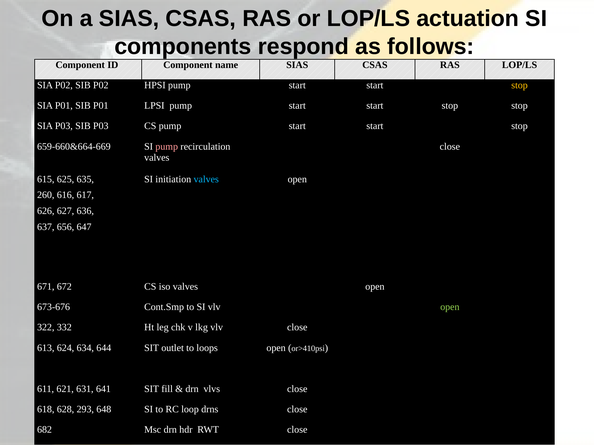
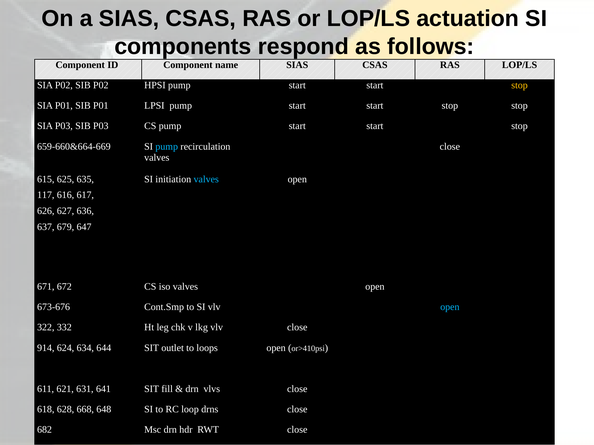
pump colour: pink -> light blue (167, 147)
260: 260 -> 117 (46, 195)
656: 656 -> 679 (66, 227)
open colour: light green -> light blue (450, 307)
613: 613 -> 914 (46, 348)
293: 293 -> 668 (85, 410)
